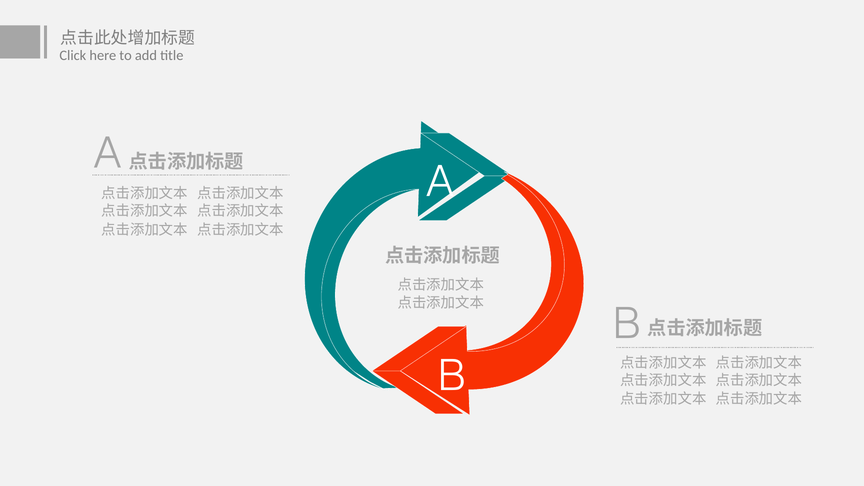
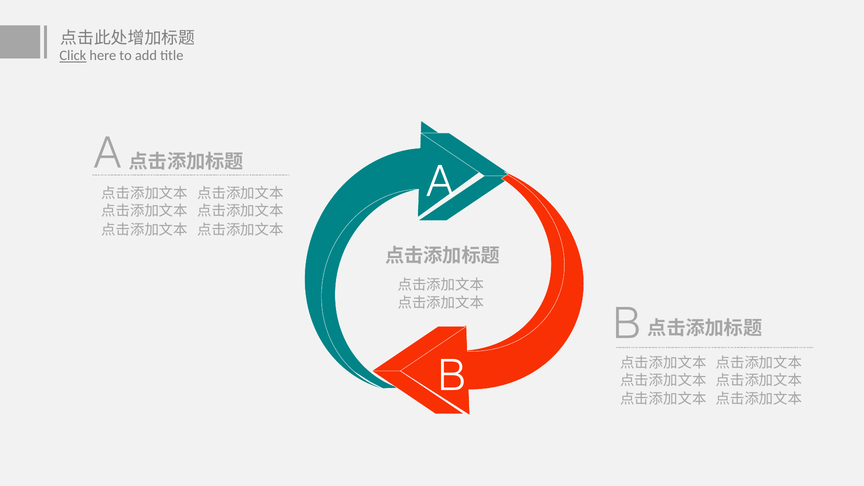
Click underline: none -> present (73, 56)
